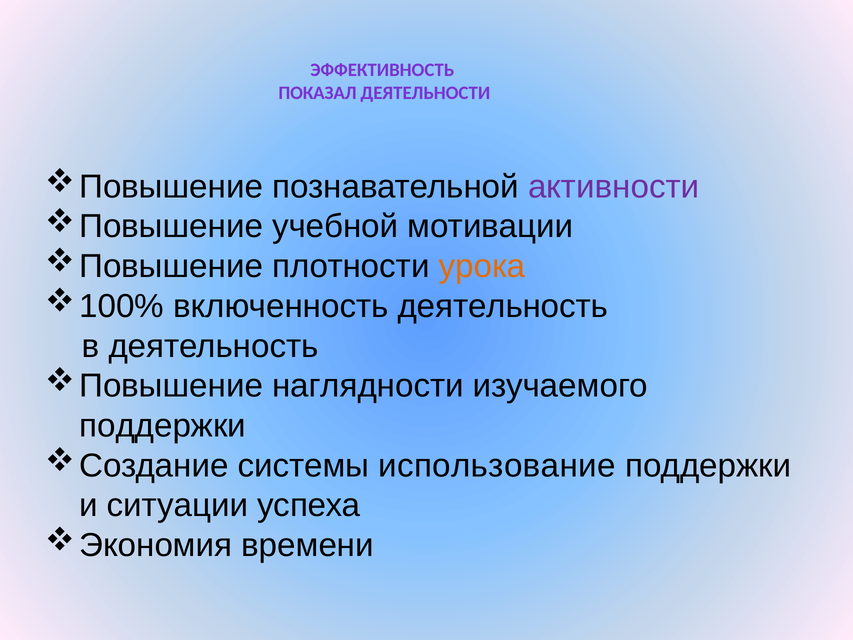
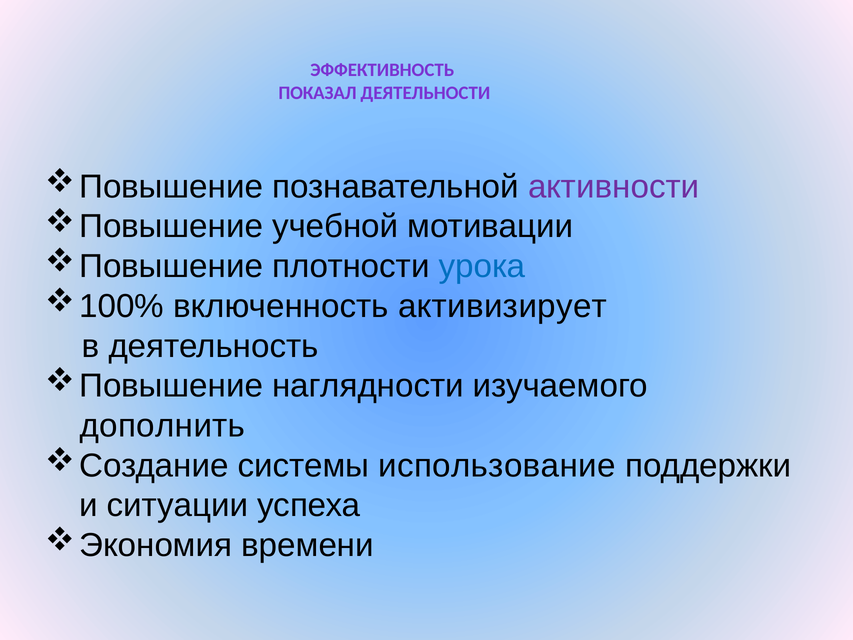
урока colour: orange -> blue (482, 266)
включенность деятельность: деятельность -> активизирует (503, 306)
поддержки: поддержки -> дополнить (162, 426)
